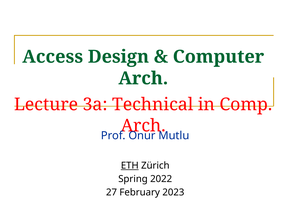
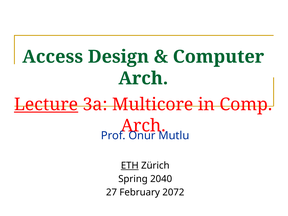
Lecture underline: none -> present (46, 105)
Technical: Technical -> Multicore (153, 105)
2022: 2022 -> 2040 (161, 179)
2023: 2023 -> 2072 (173, 192)
